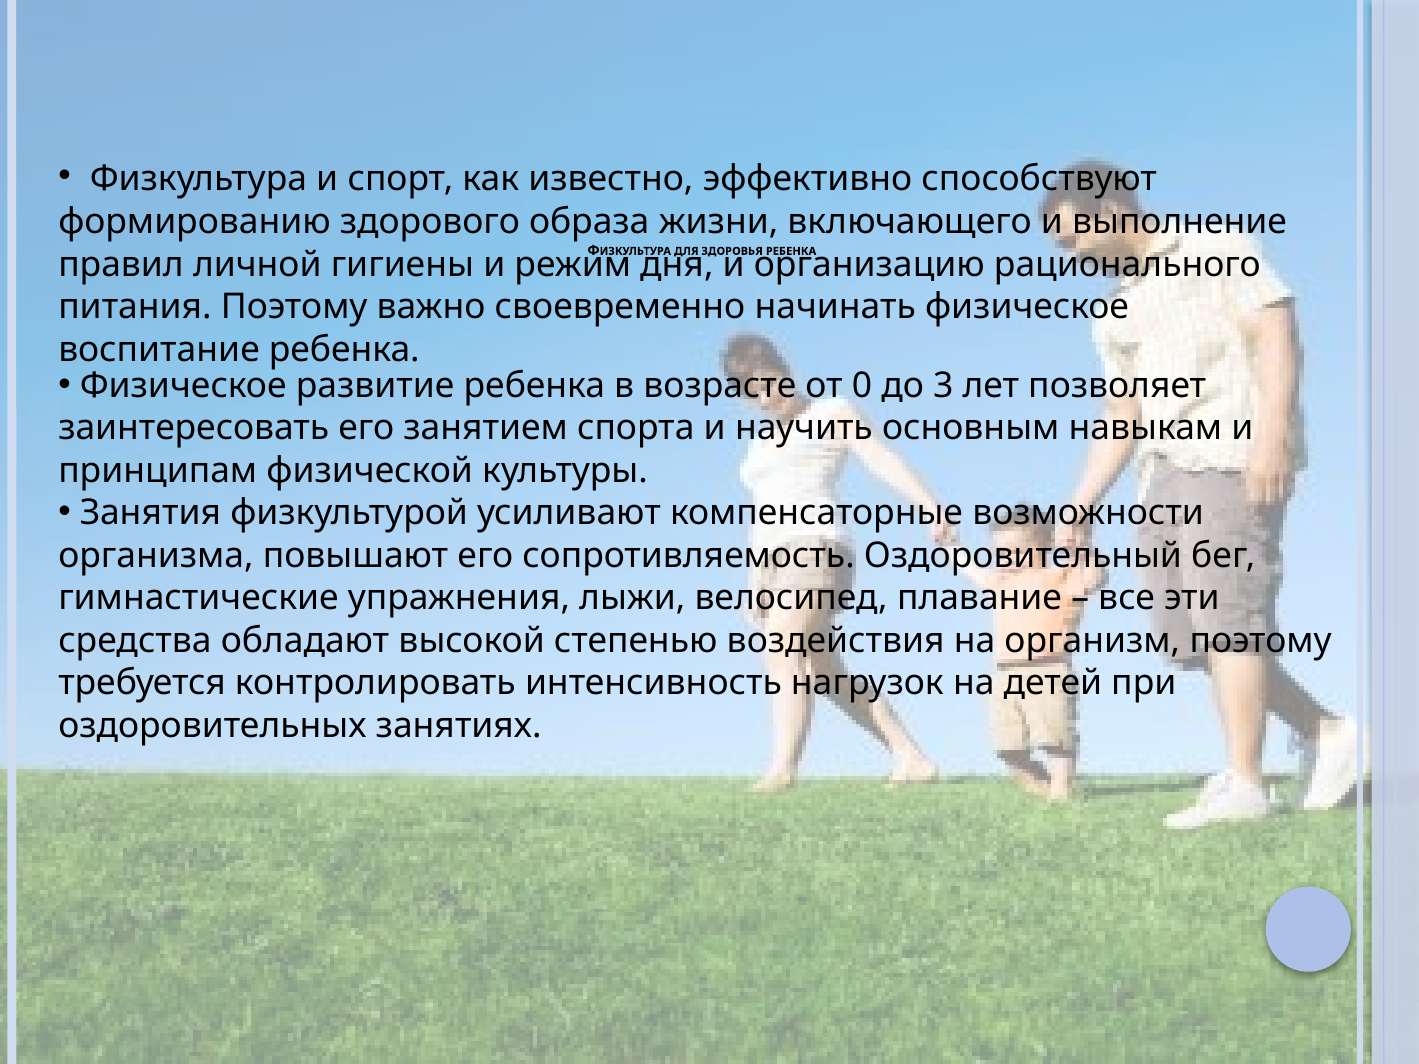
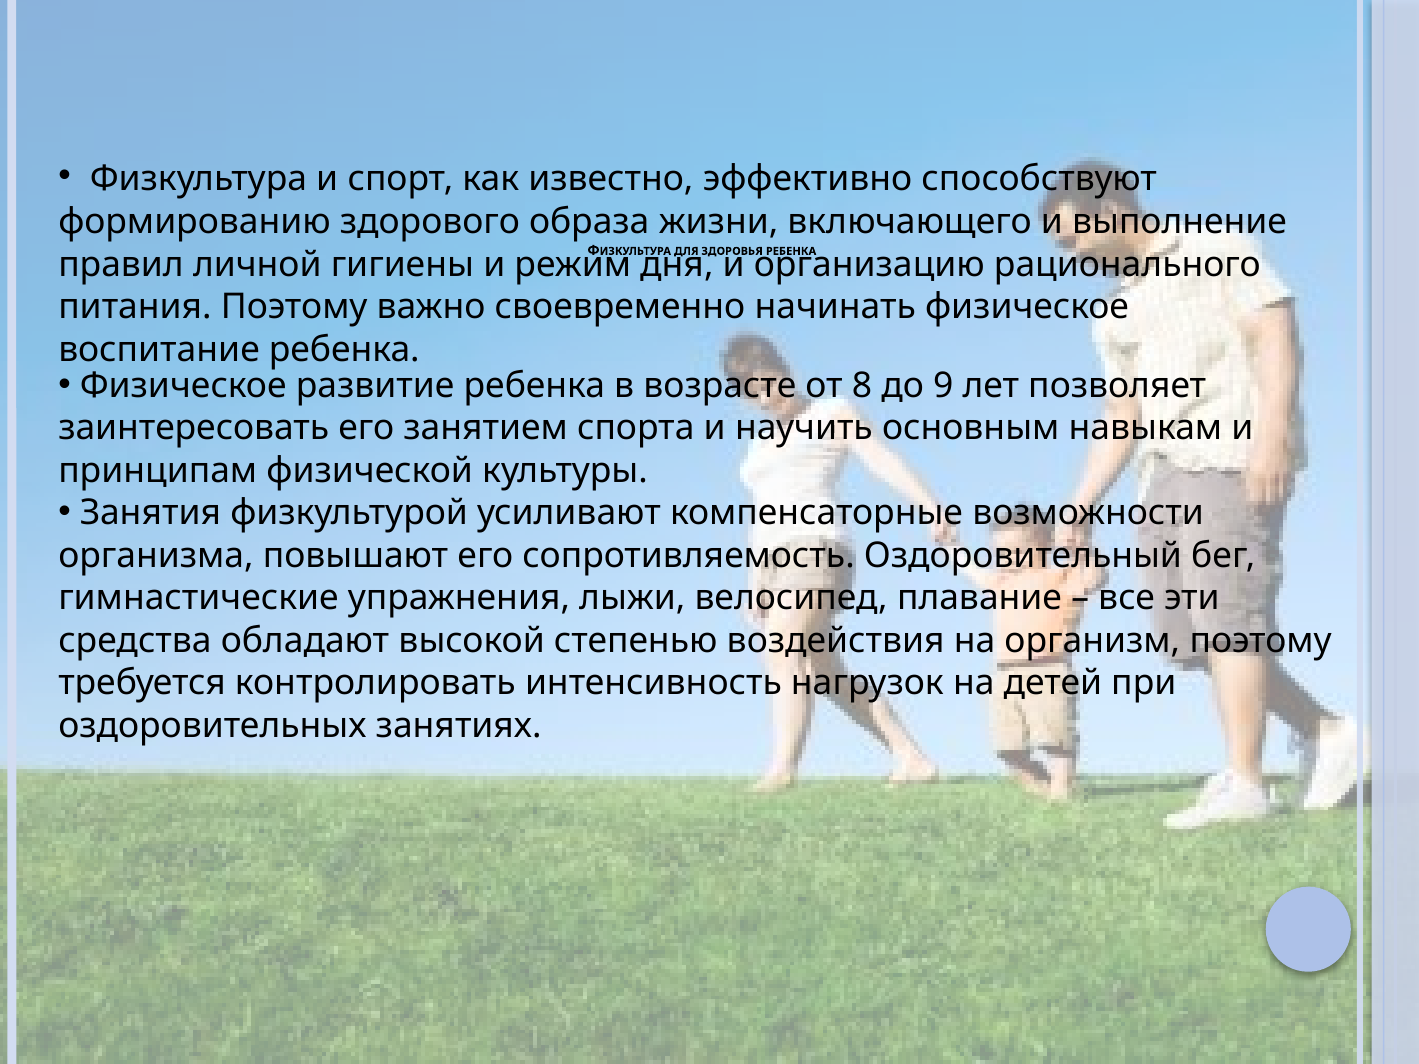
0: 0 -> 8 (862, 385)
3: 3 -> 9 (943, 385)
